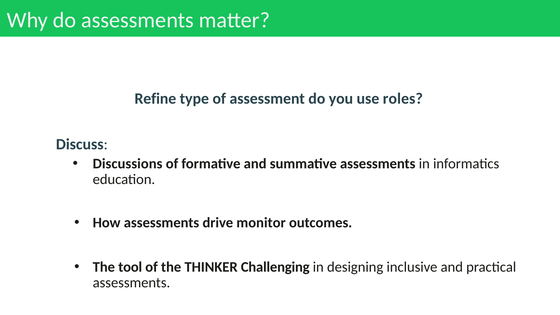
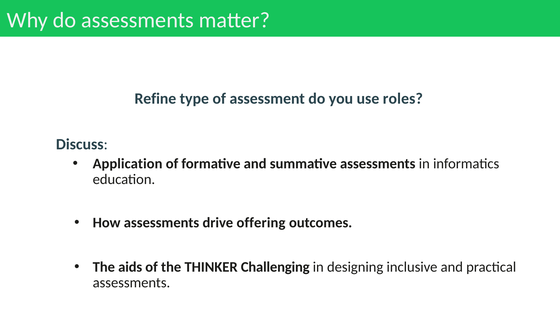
Discussions: Discussions -> Application (128, 164)
monitor: monitor -> offering (261, 223)
tool: tool -> aids (130, 267)
